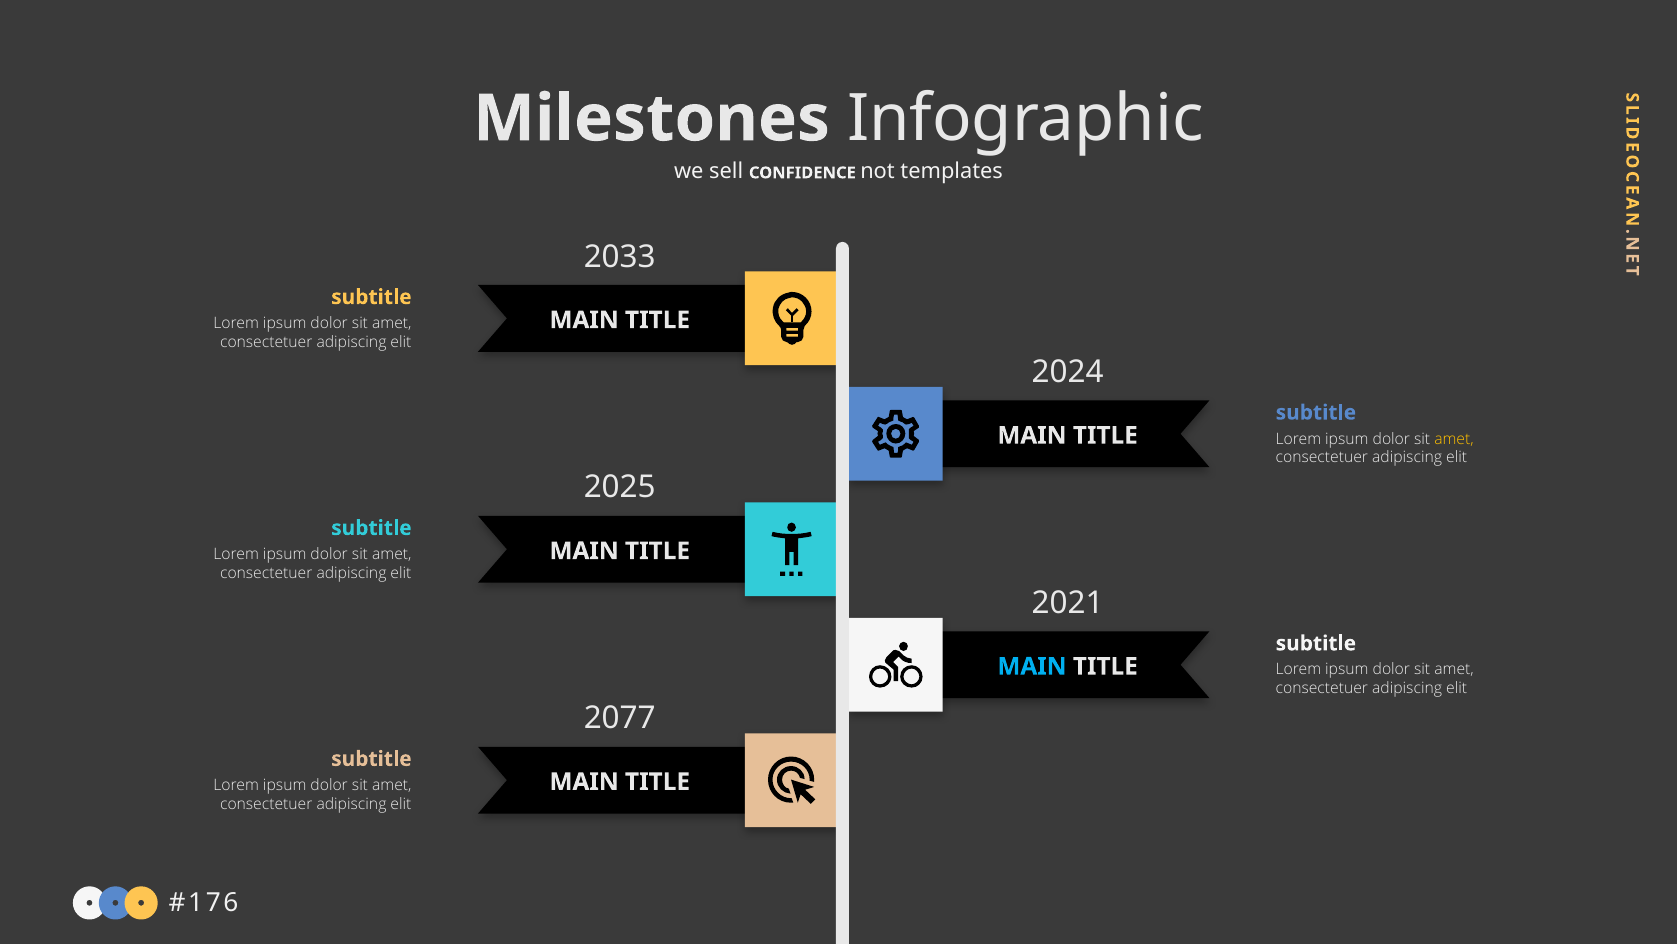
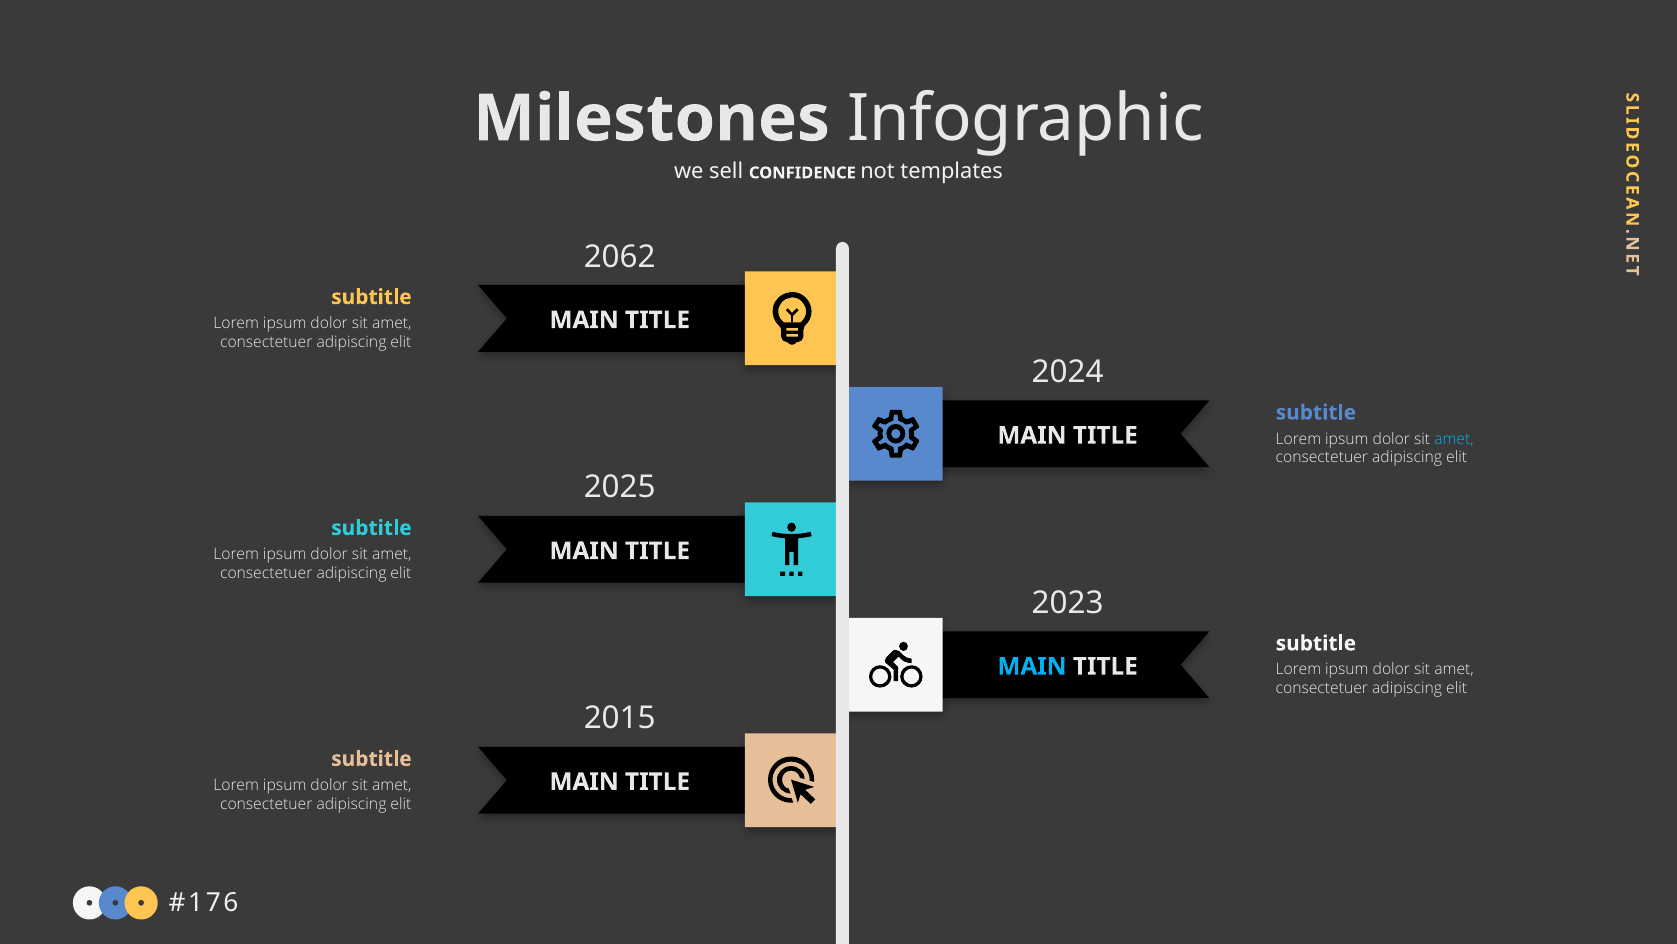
2033: 2033 -> 2062 (620, 257)
amet colour: yellow -> light blue (1454, 438)
2021: 2021 -> 2023 (1068, 603)
2077: 2077 -> 2015 (620, 718)
